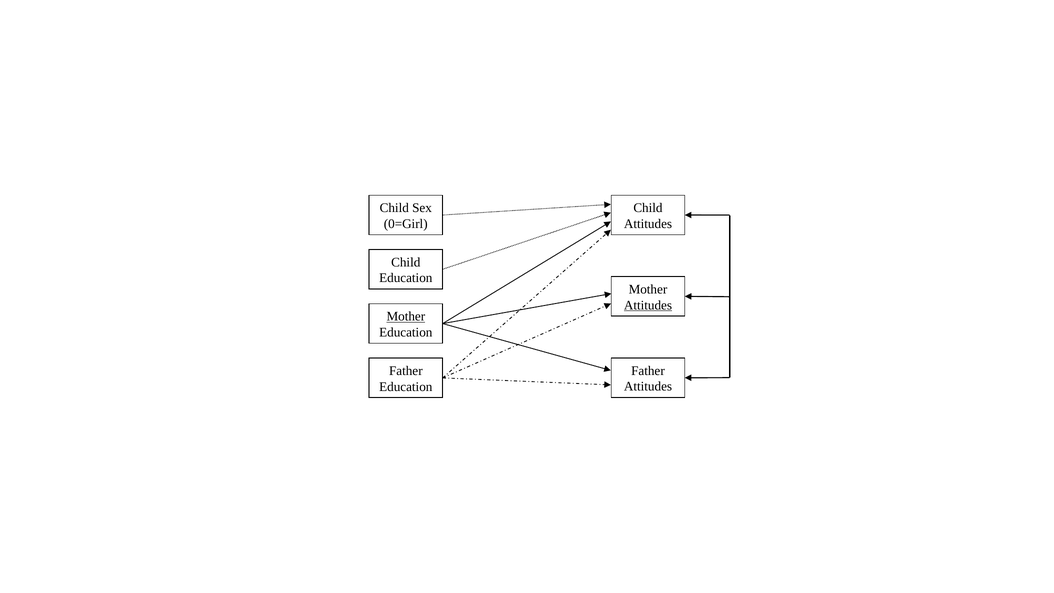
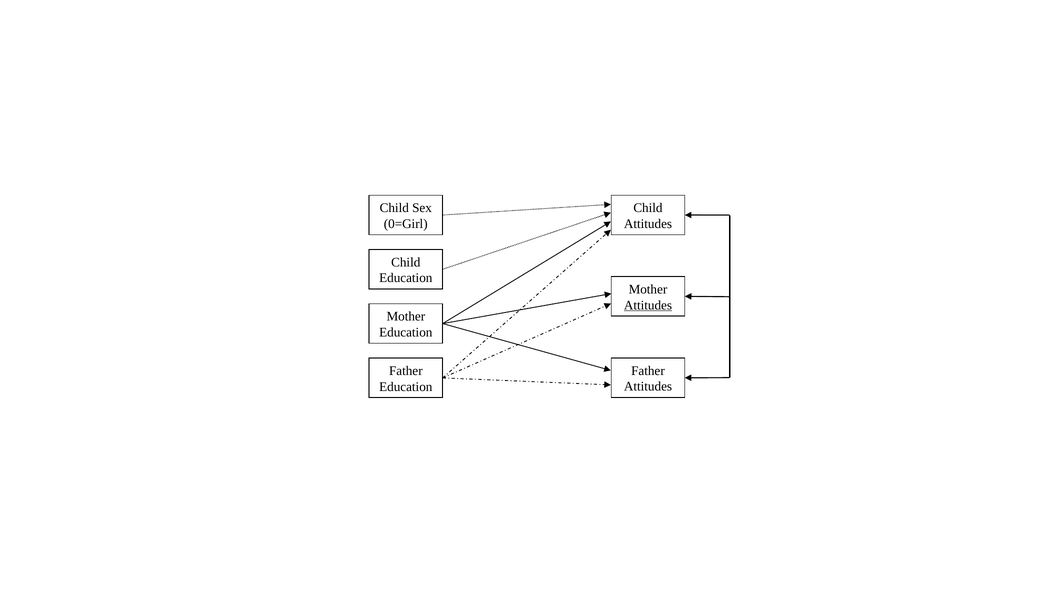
Mother underline: present -> none (406, 317)
